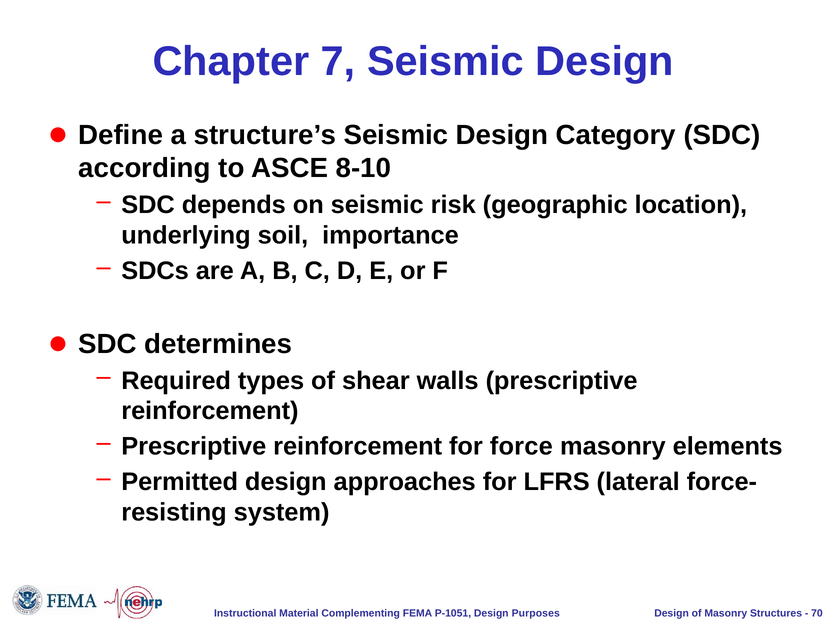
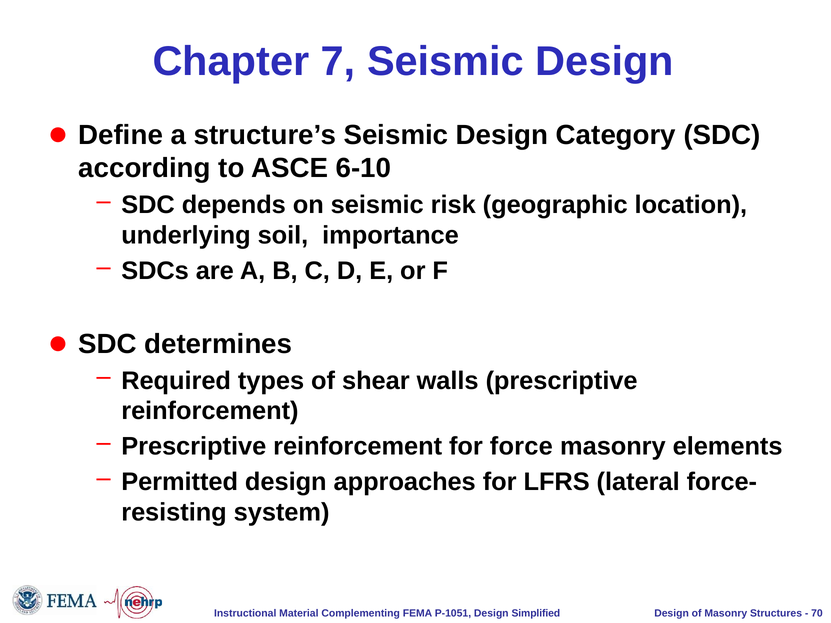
8-10: 8-10 -> 6-10 (363, 168)
Purposes: Purposes -> Simplified (536, 614)
